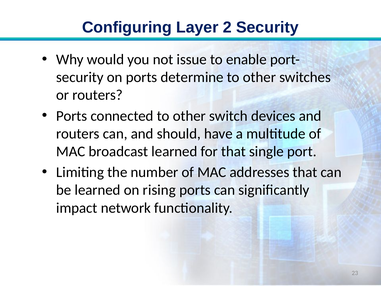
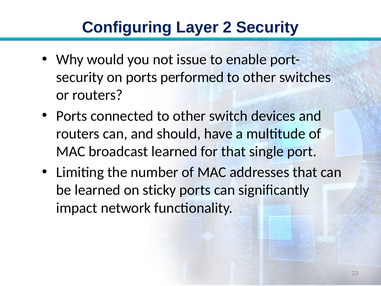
determine: determine -> performed (192, 77)
rising: rising -> sticky (159, 190)
